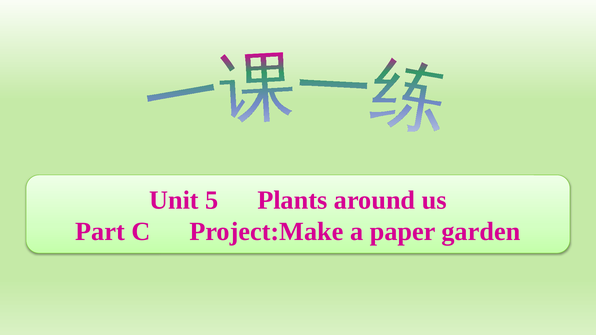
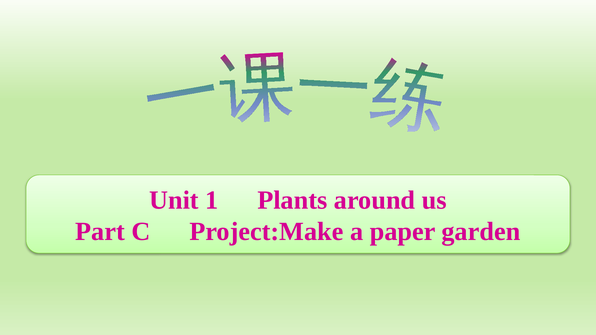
5: 5 -> 1 (212, 200)
